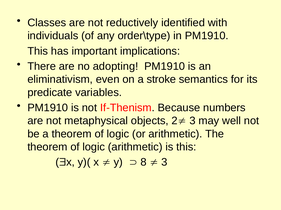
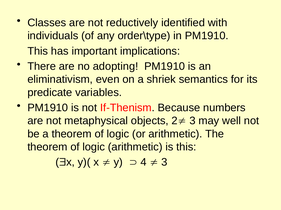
stroke: stroke -> shriek (161, 80)
8: 8 -> 4 (144, 163)
